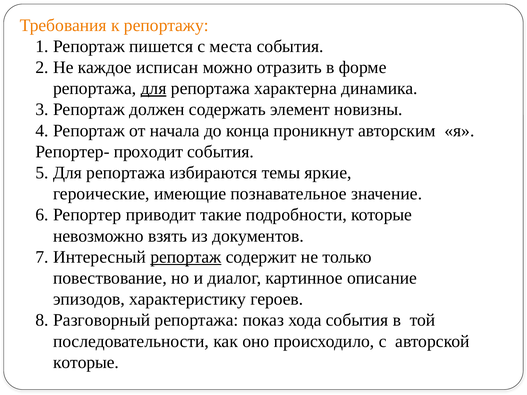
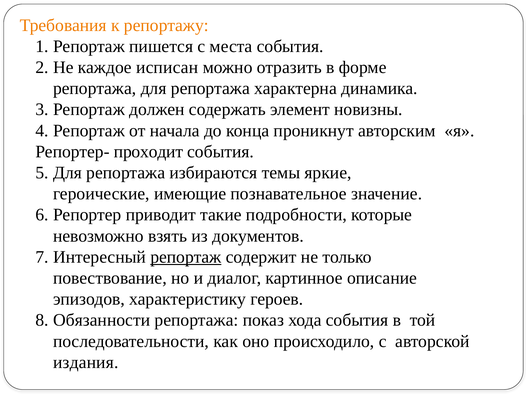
для underline: present -> none (154, 88)
Разговорный: Разговорный -> Обязанности (102, 320)
которые: которые -> издания (86, 363)
